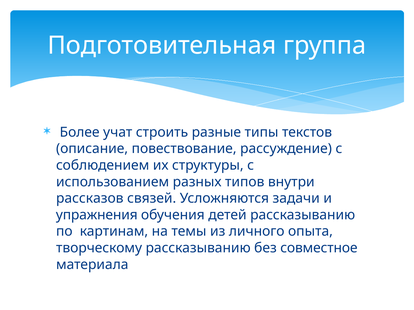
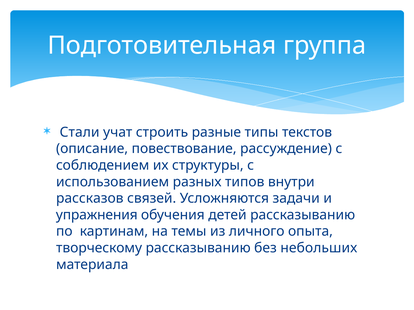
Более: Более -> Стали (80, 132)
совместное: совместное -> небольших (319, 248)
